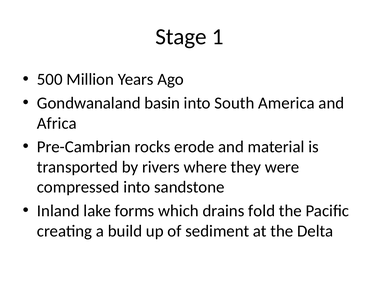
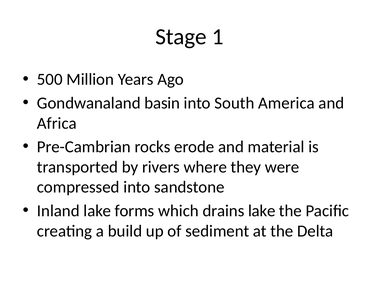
drains fold: fold -> lake (262, 211)
